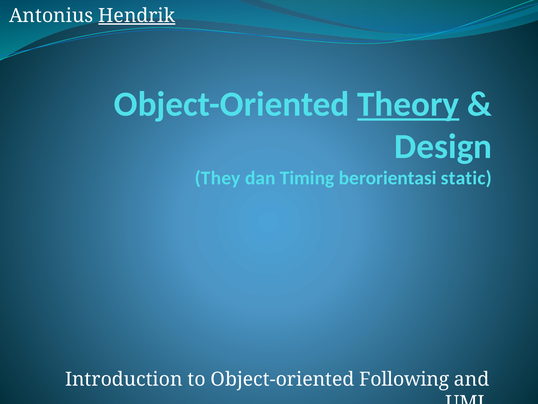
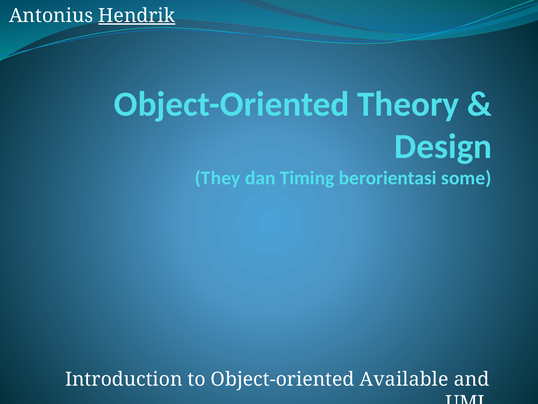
Theory underline: present -> none (408, 104)
static: static -> some (466, 178)
Following: Following -> Available (404, 379)
